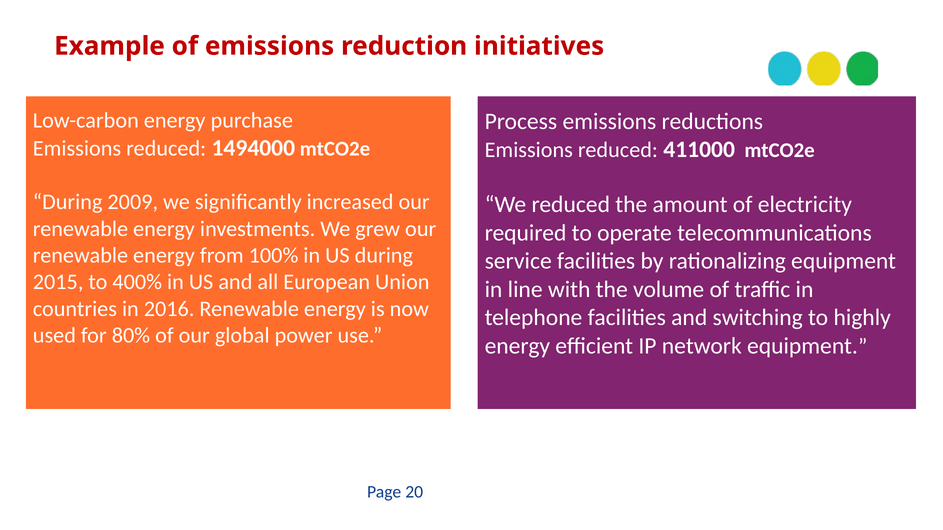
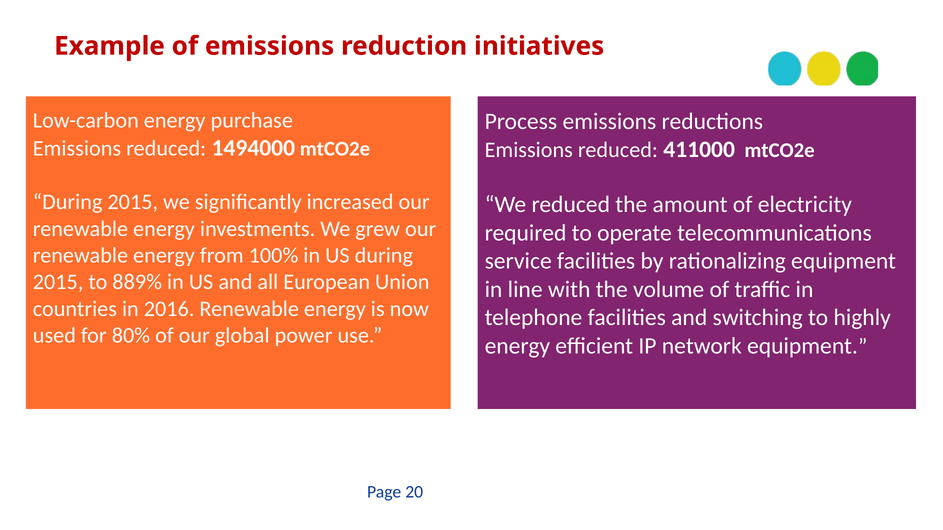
2009: 2009 -> 2015 (133, 202)
400%: 400% -> 889% (137, 282)
